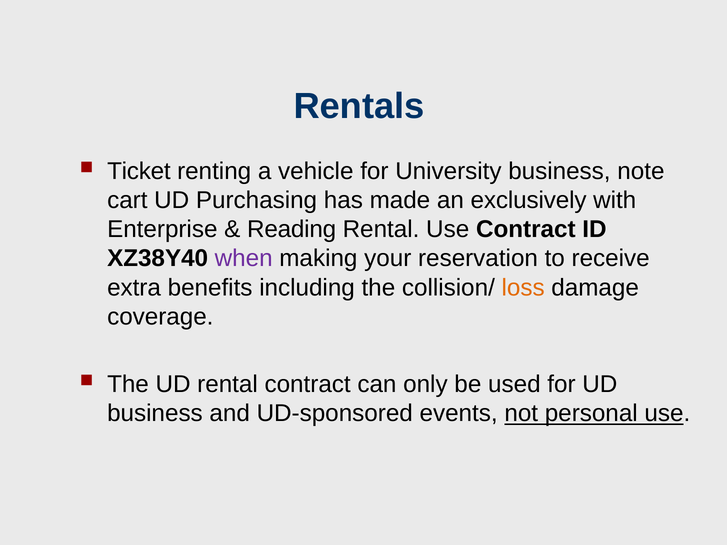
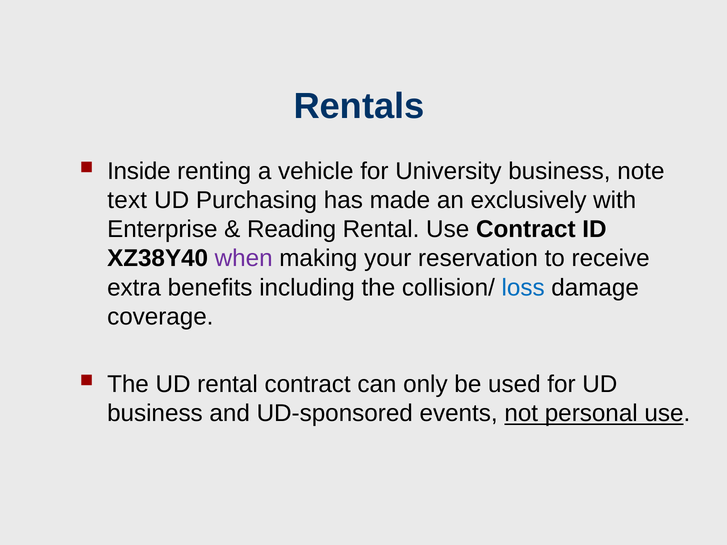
Ticket: Ticket -> Inside (139, 171)
cart: cart -> text (127, 200)
loss colour: orange -> blue (523, 288)
